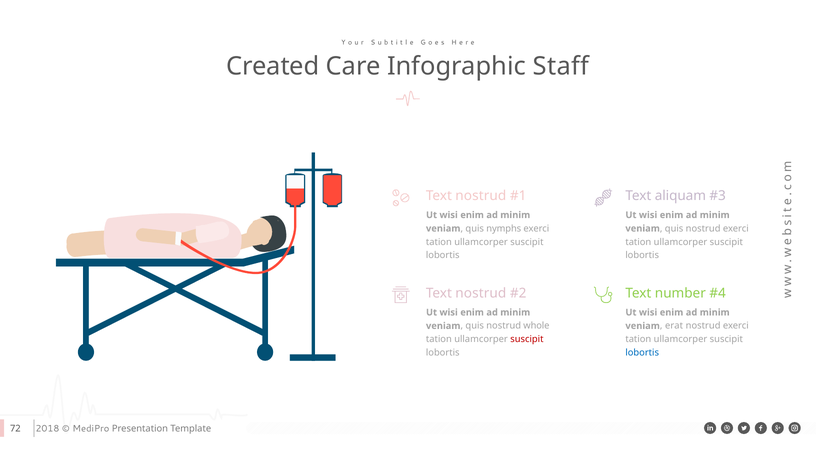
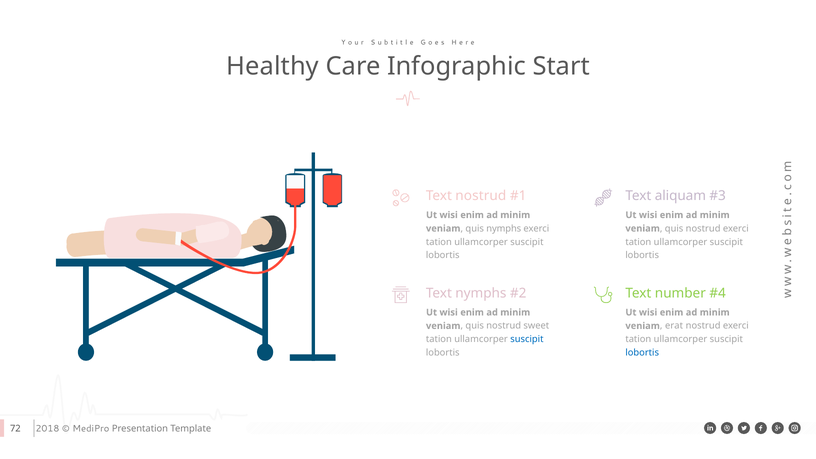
Created: Created -> Healthy (273, 66)
Staff: Staff -> Start (561, 66)
nostrud: nostrud -> nymphs (481, 293)
whole: whole -> sweet (536, 326)
suscipit colour: red -> blue (527, 339)
